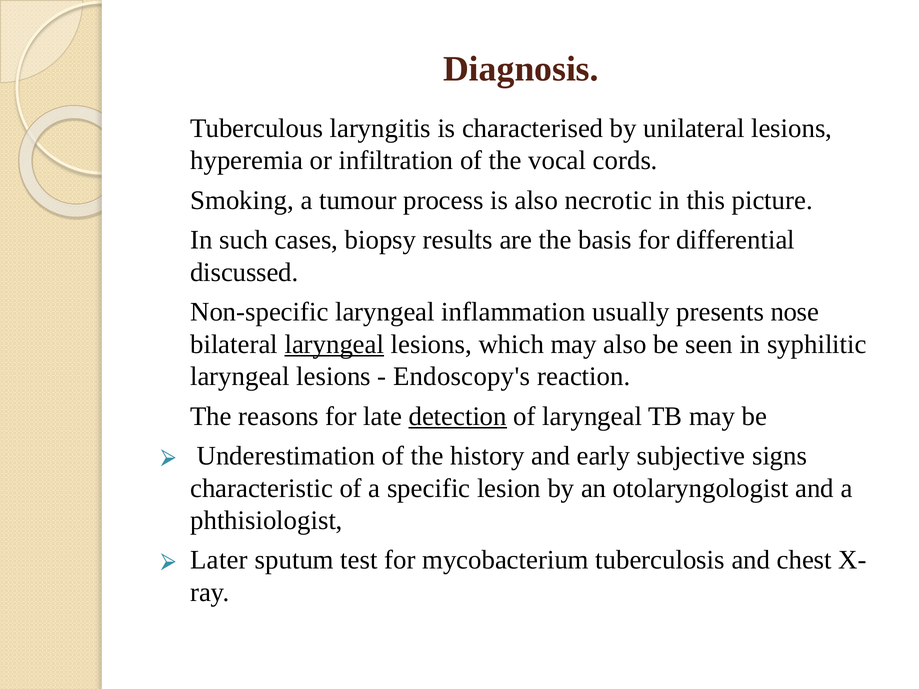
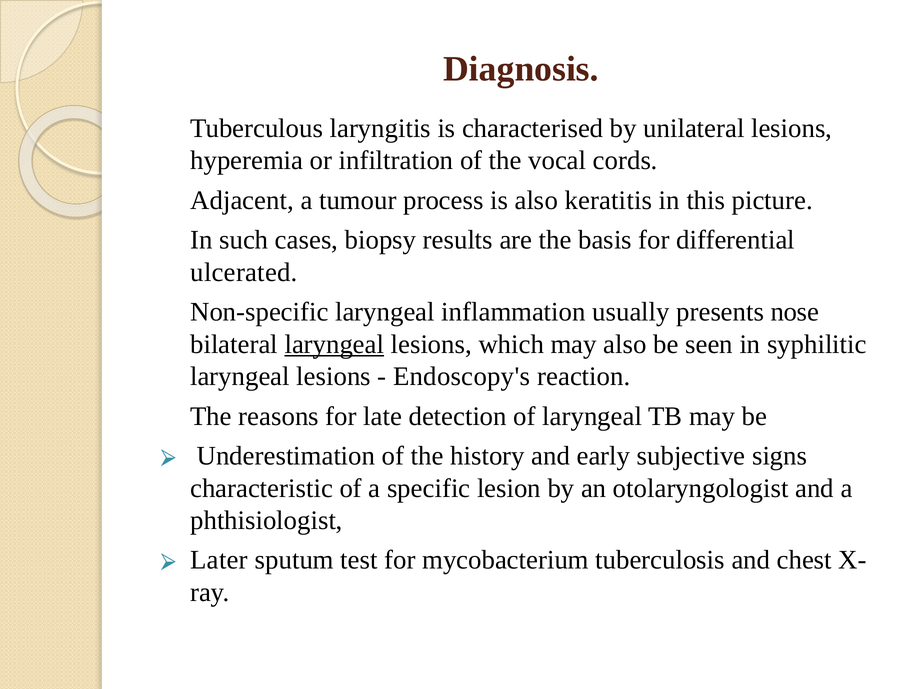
Smoking: Smoking -> Adjacent (242, 200)
necrotic: necrotic -> keratitis (608, 200)
discussed: discussed -> ulcerated (244, 272)
detection underline: present -> none (458, 416)
